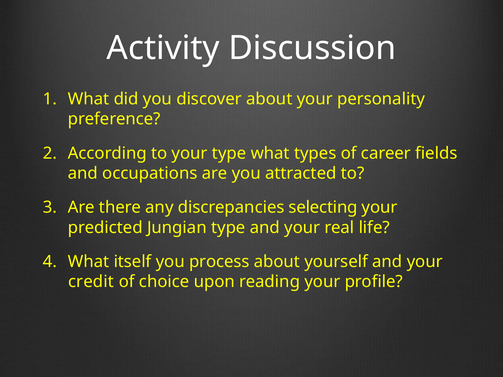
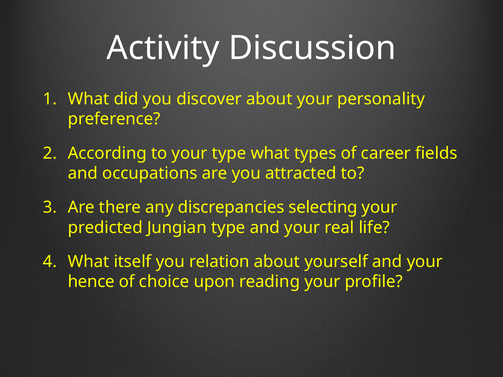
process: process -> relation (219, 262)
credit: credit -> hence (91, 282)
